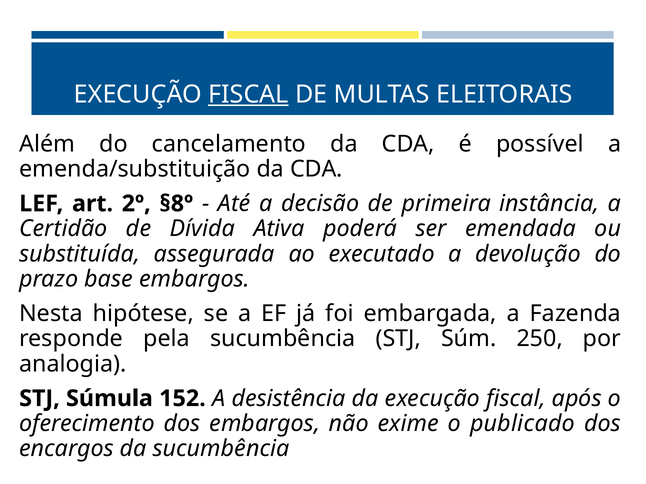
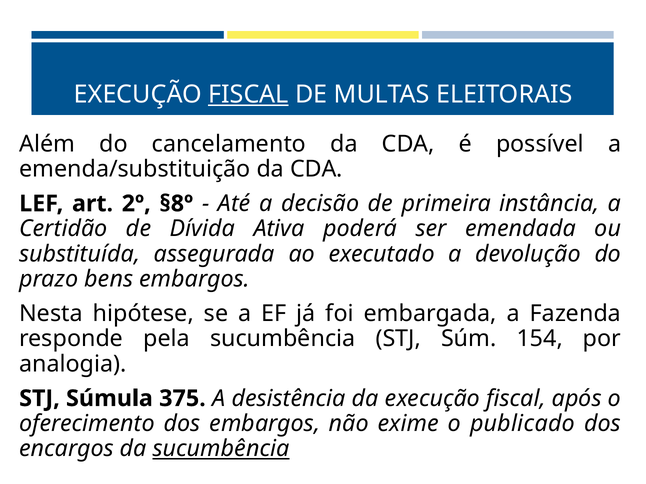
base: base -> bens (109, 279)
250: 250 -> 154 (540, 339)
152: 152 -> 375 (182, 399)
sucumbência underline: none -> present (221, 449)
